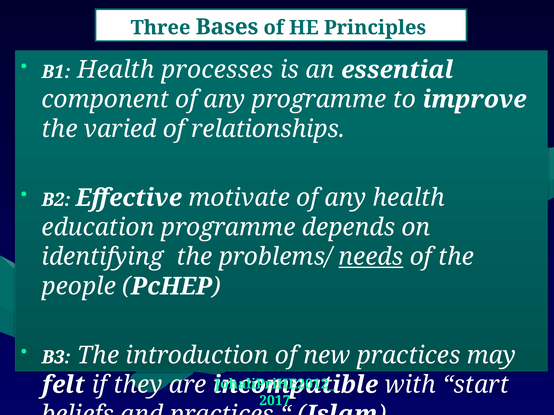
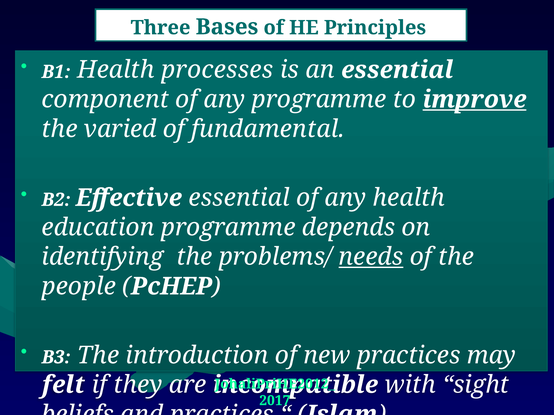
improve underline: none -> present (474, 100)
relationships: relationships -> fundamental (268, 129)
Effective motivate: motivate -> essential (239, 198)
start: start -> sight (476, 385)
